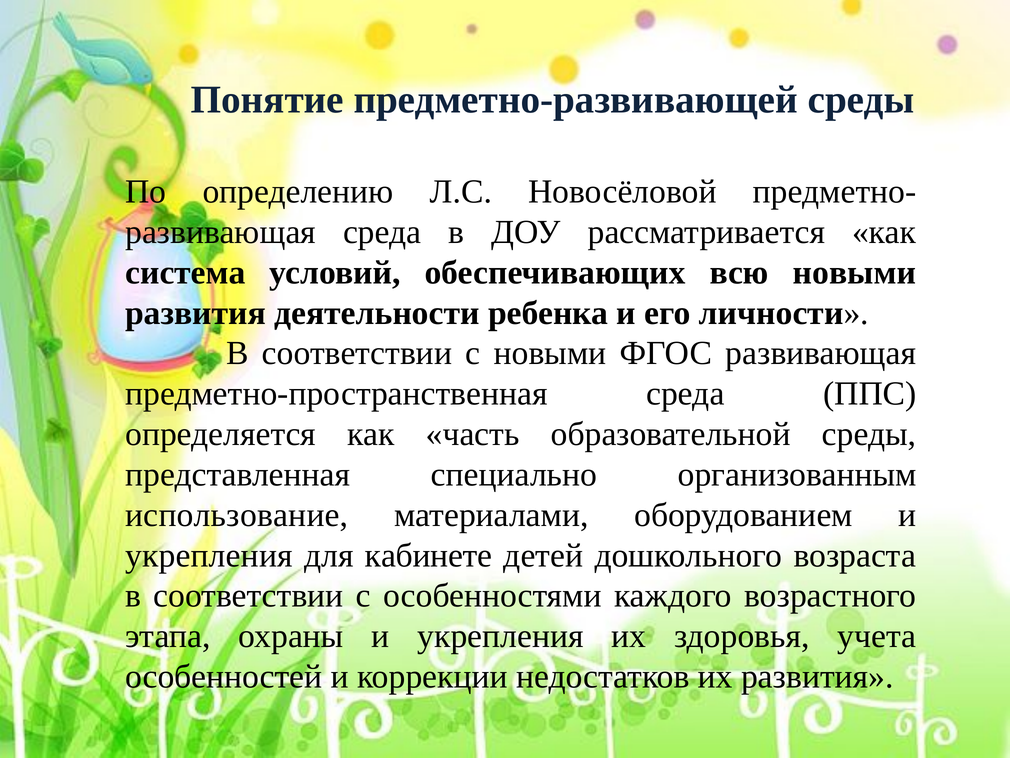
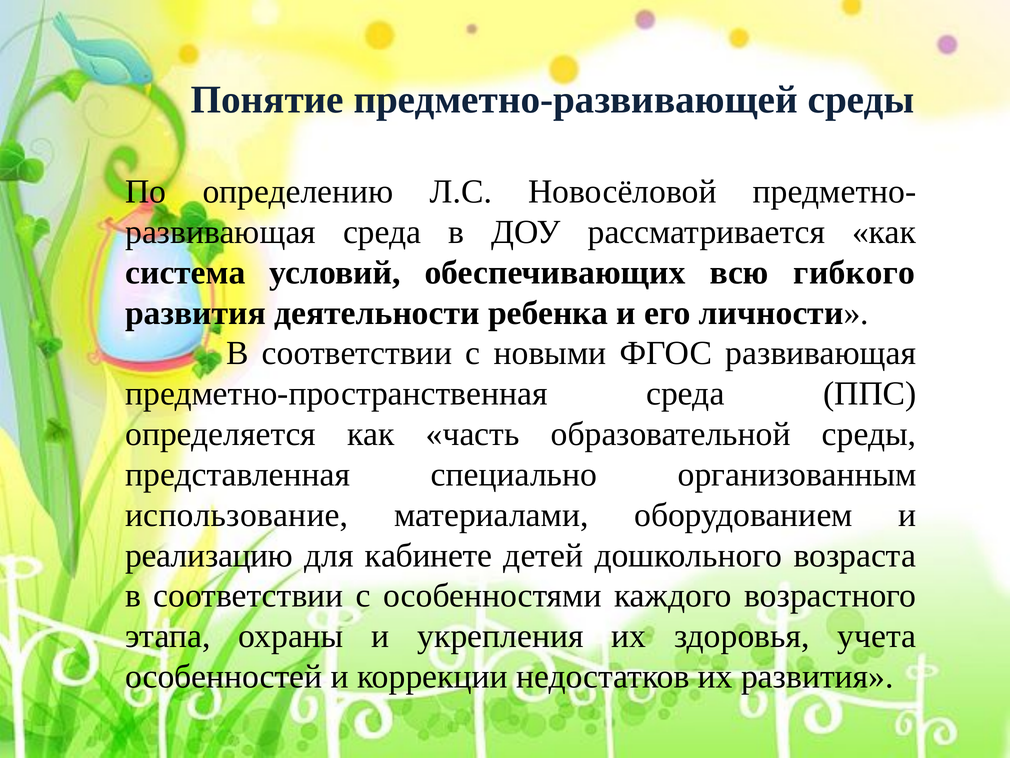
всю новыми: новыми -> гибкого (854, 272)
укрепления: укрепления -> реализацию (209, 555)
